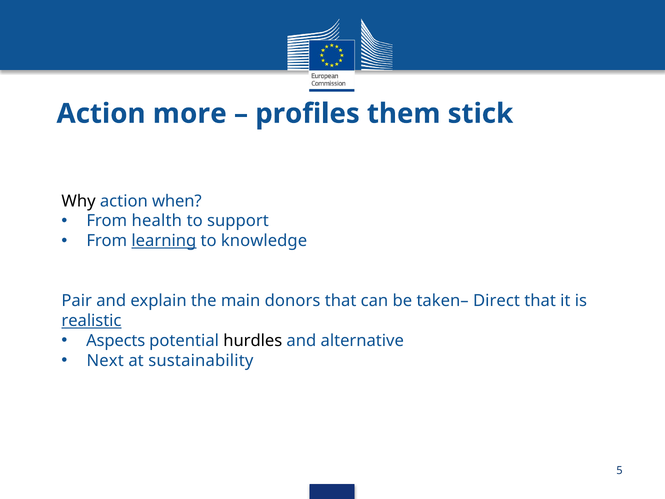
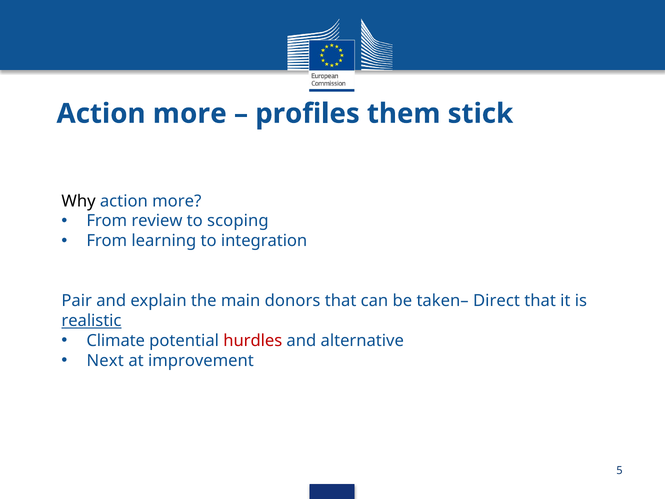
when: when -> more (177, 201)
health: health -> review (157, 221)
support: support -> scoping (238, 221)
learning underline: present -> none (164, 241)
knowledge: knowledge -> integration (264, 241)
Aspects: Aspects -> Climate (116, 341)
hurdles colour: black -> red (253, 341)
sustainability: sustainability -> improvement (201, 361)
